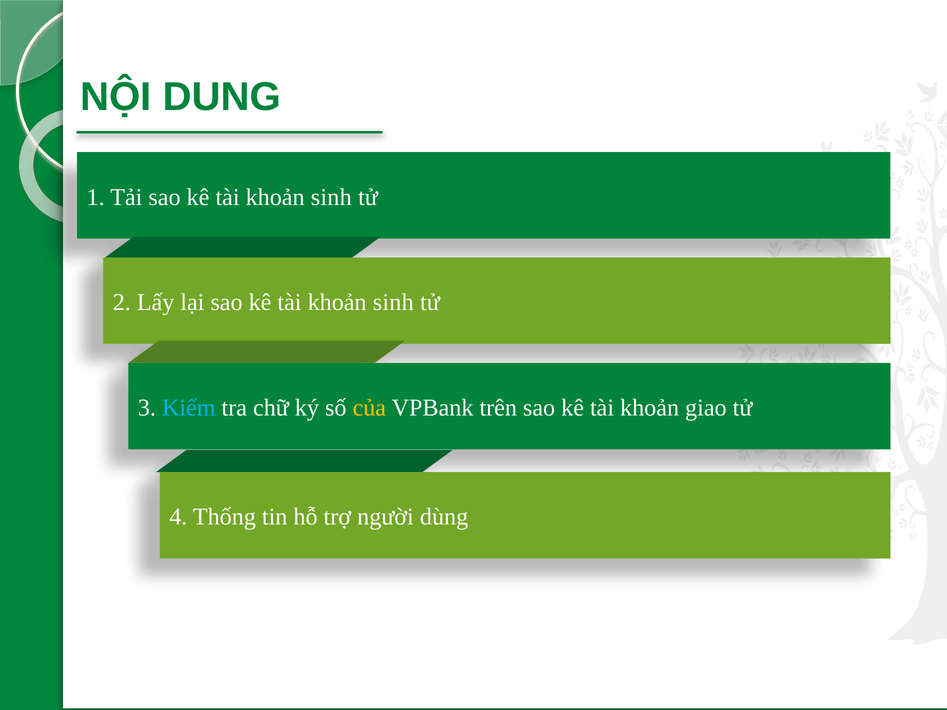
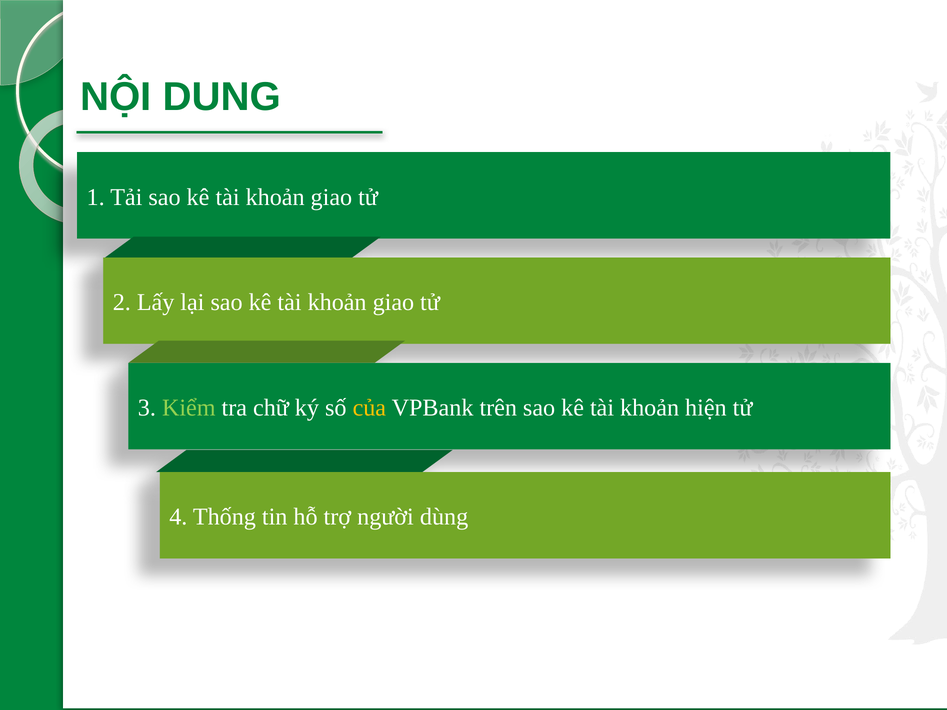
sinh: sinh -> giao (331, 197)
sinh: sinh -> giao (393, 302)
Kiểm colour: light blue -> light green (189, 408)
giao: giao -> hiện (706, 408)
